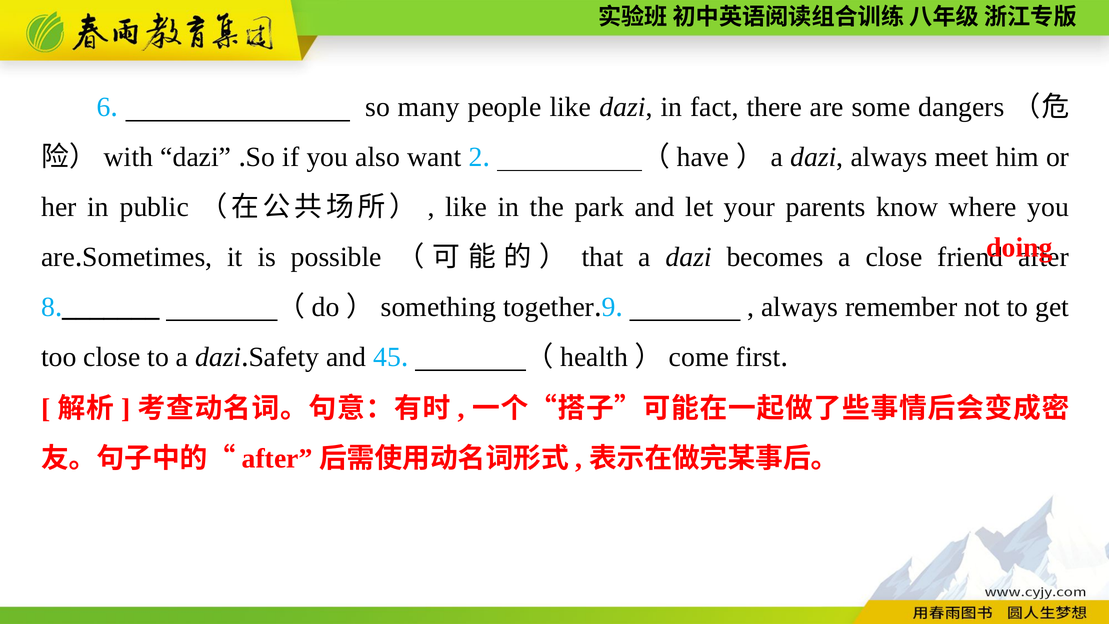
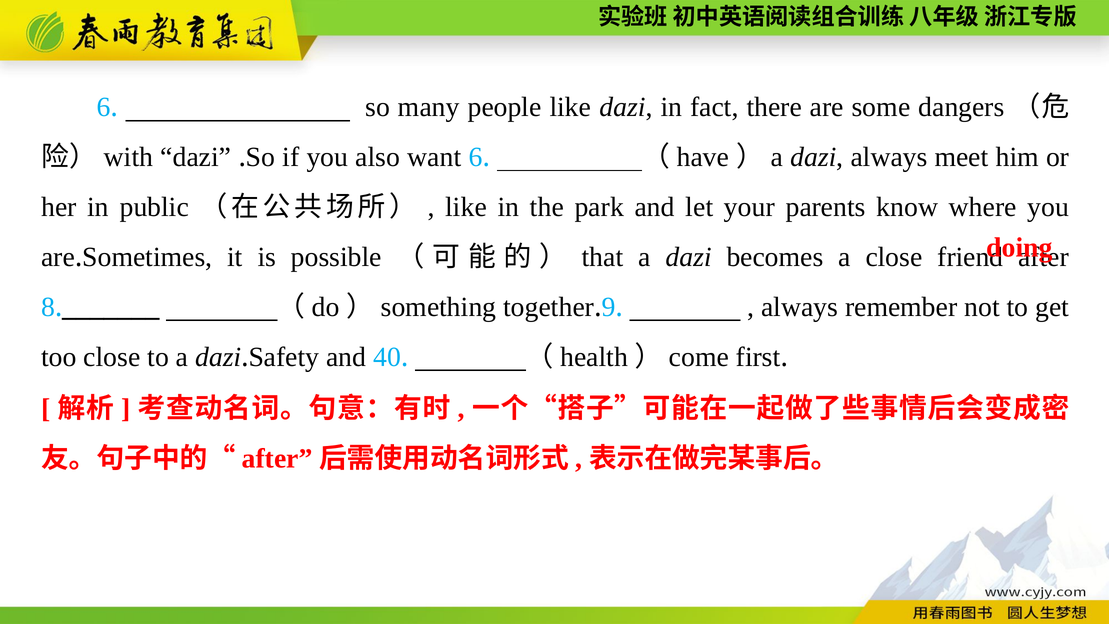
want 2: 2 -> 6 (476, 157)
45: 45 -> 40 (387, 357)
